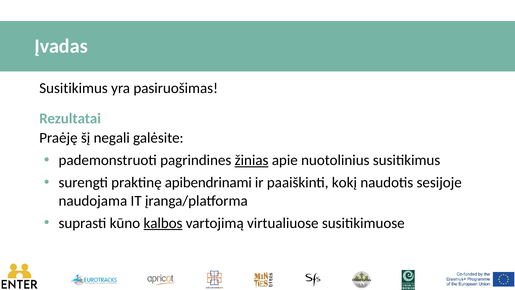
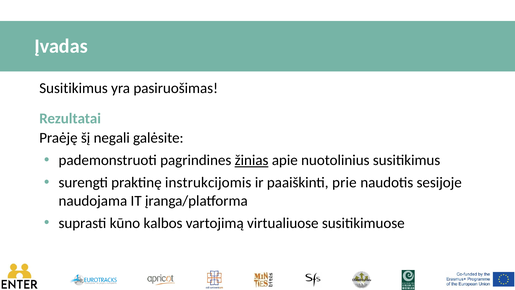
apibendrinami: apibendrinami -> instrukcijomis (208, 182)
kokį: kokį -> prie (344, 182)
kalbos underline: present -> none (163, 223)
